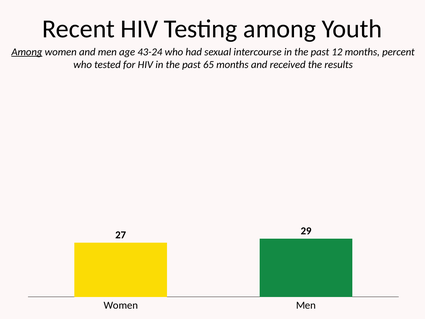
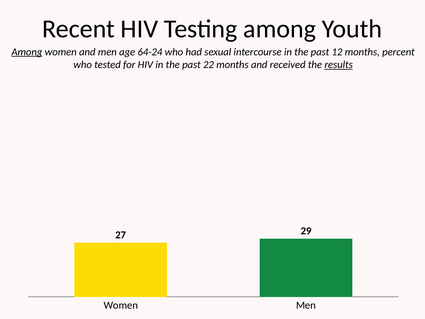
43-24: 43-24 -> 64-24 (150, 52)
65: 65 -> 22 (208, 65)
results underline: none -> present (339, 65)
